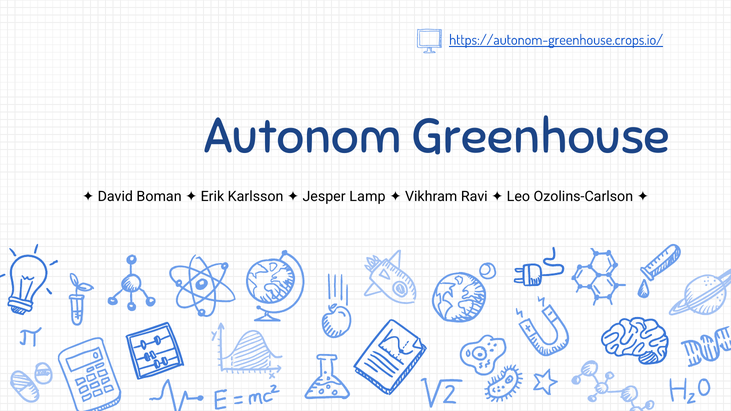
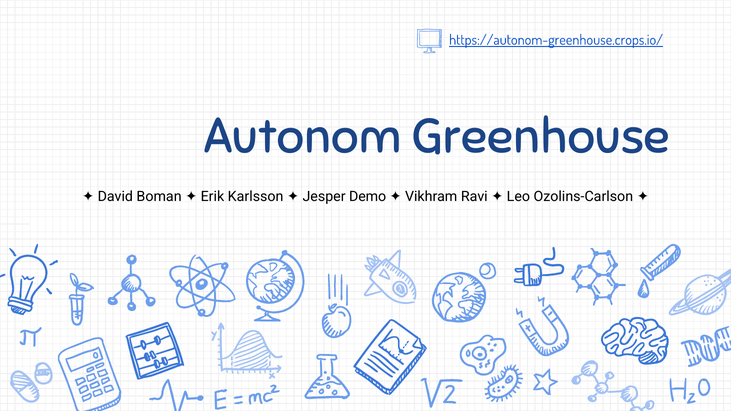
Lamp: Lamp -> Demo (368, 197)
